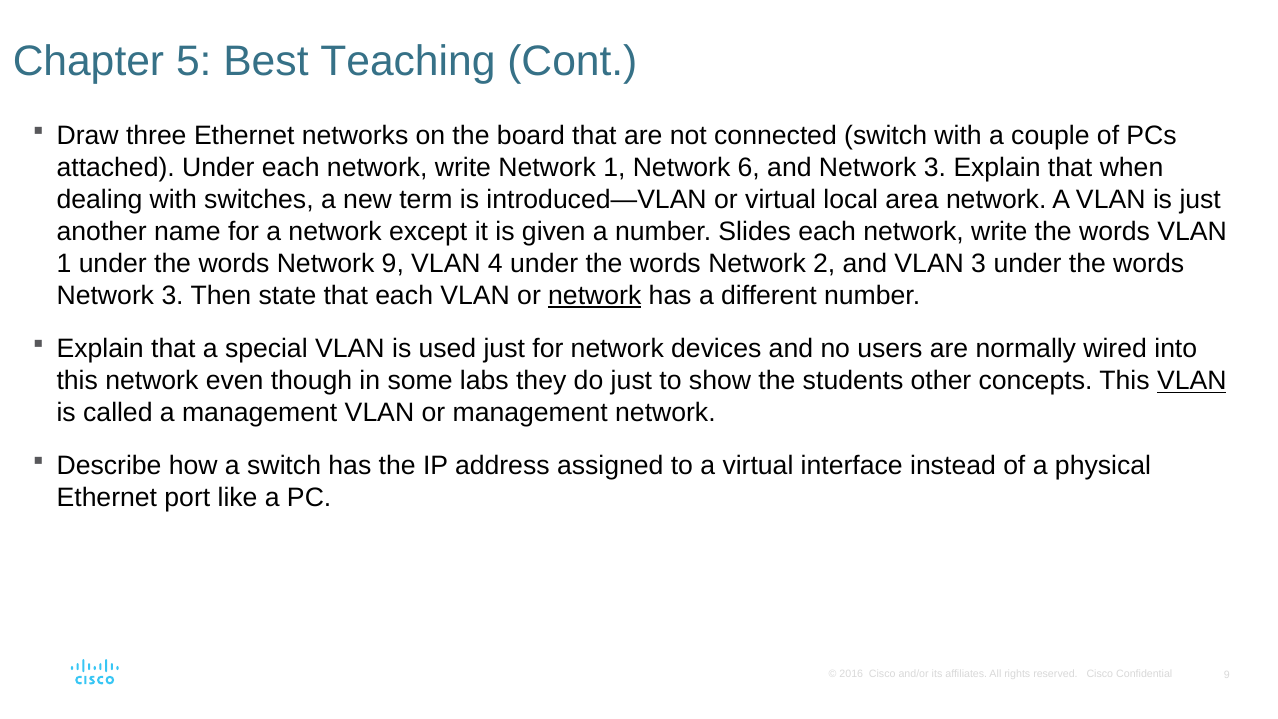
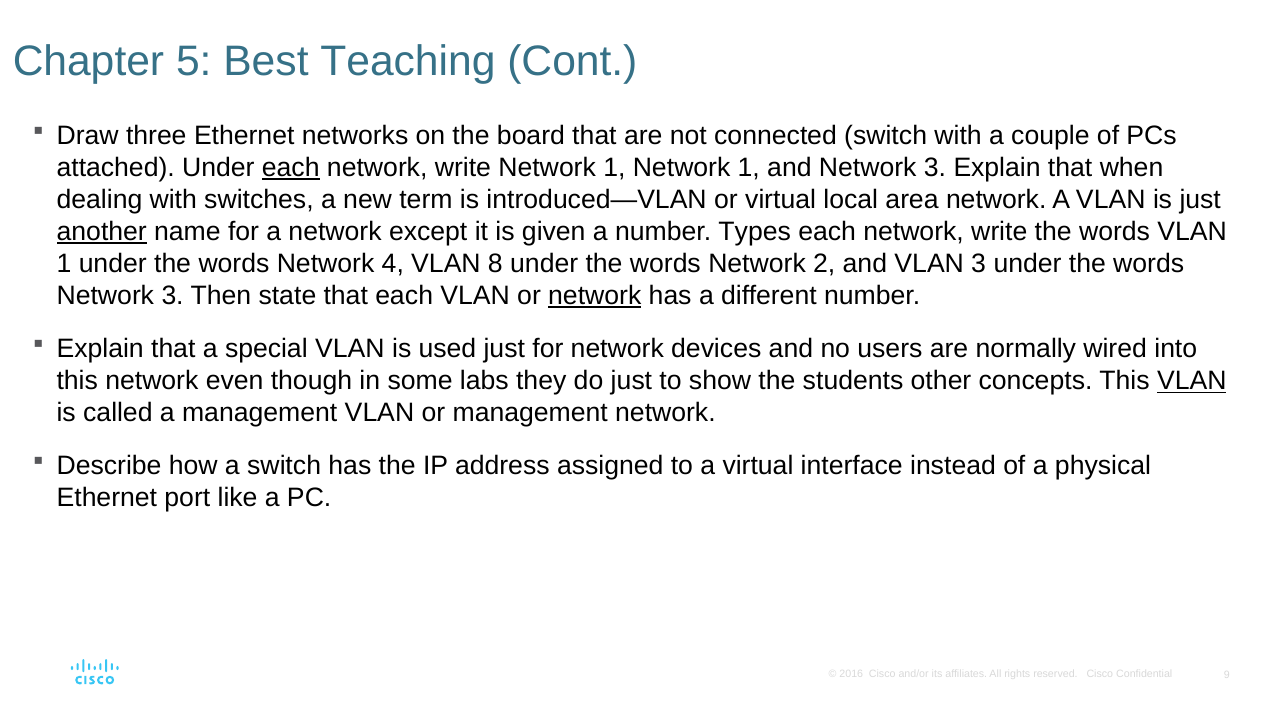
each underline: none -> present (291, 168)
1 Network 6: 6 -> 1 (749, 168)
another underline: none -> present (102, 232)
Slides: Slides -> Types (755, 232)
Network 9: 9 -> 4 (393, 264)
4: 4 -> 8 (495, 264)
